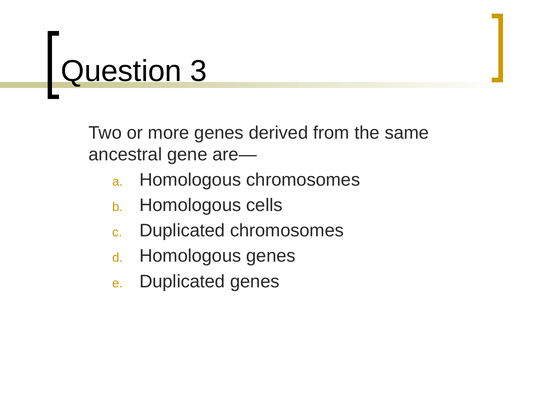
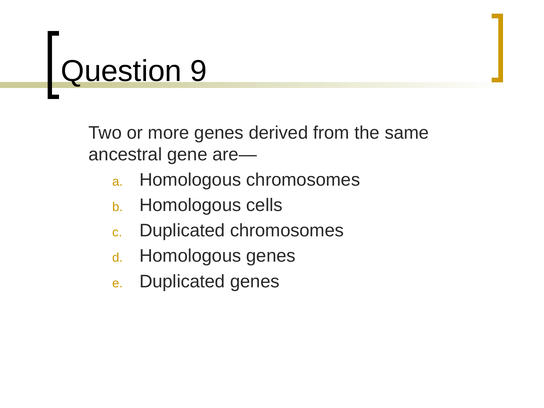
3: 3 -> 9 (198, 71)
